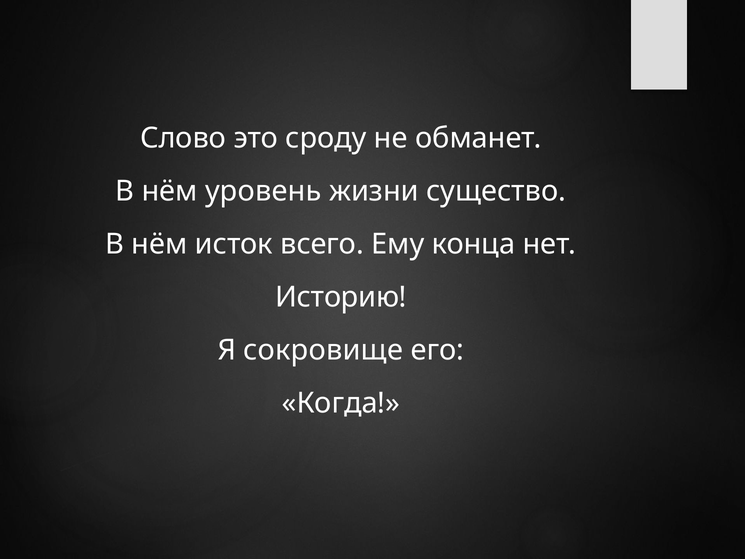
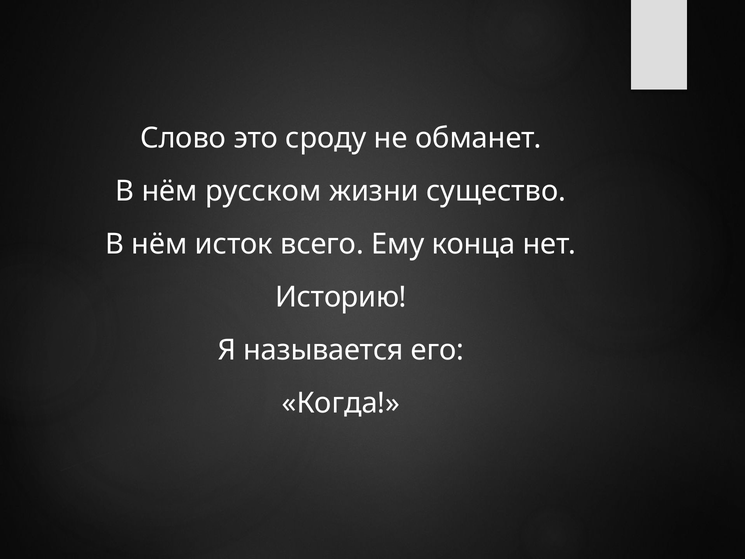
уровень: уровень -> русском (263, 191)
сокровище: сокровище -> называется (324, 350)
